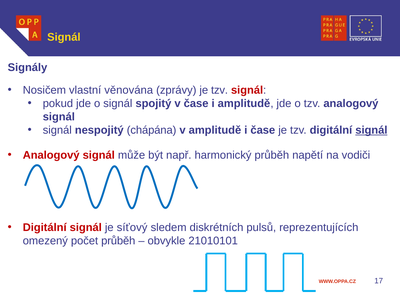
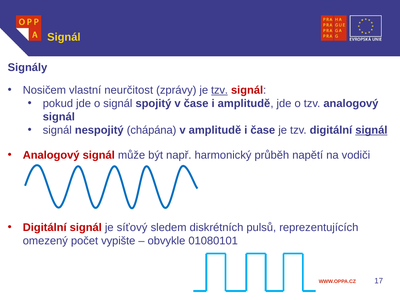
věnována: věnována -> neurčitost (129, 90)
tzv underline: none -> present (220, 90)
počet průběh: průběh -> vypište (118, 241)
21010101: 21010101 -> 01080101 (213, 241)
